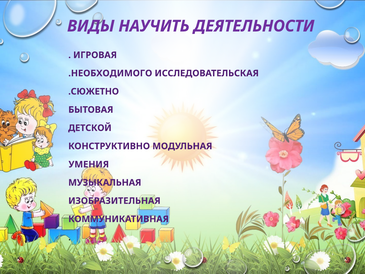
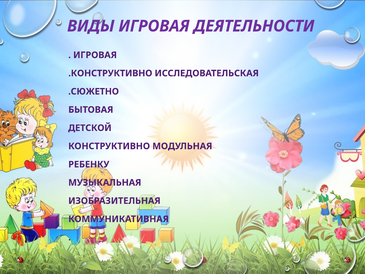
ВИДЫ НАУЧИТЬ: НАУЧИТЬ -> ИГРОВАЯ (154, 26)
.НЕОБХОДИМОГО: .НЕОБХОДИМОГО -> .КОНСТРУКТИВНО (110, 73)
УМЕНИЯ: УМЕНИЯ -> РЕБЕНКУ (89, 164)
